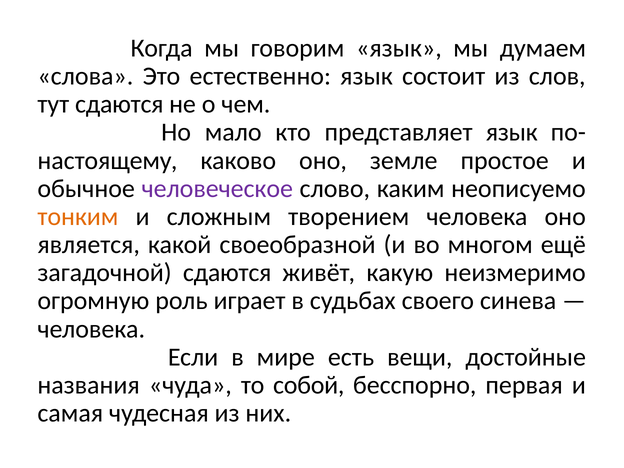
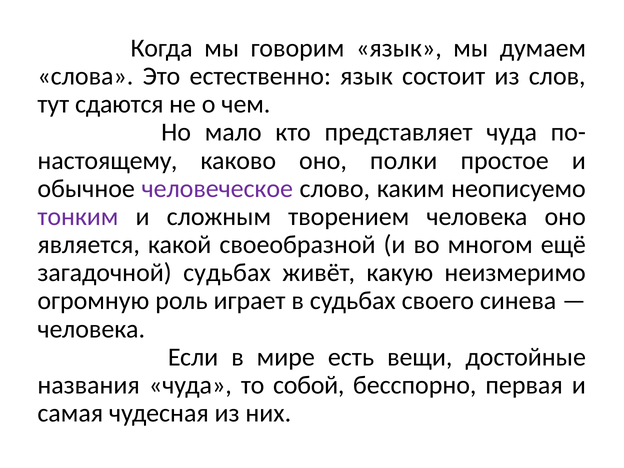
представляет язык: язык -> чуда (512, 132)
земле: земле -> полки (404, 160)
тонким colour: orange -> purple (78, 217)
загадочной сдаются: сдаются -> судьбах (227, 273)
